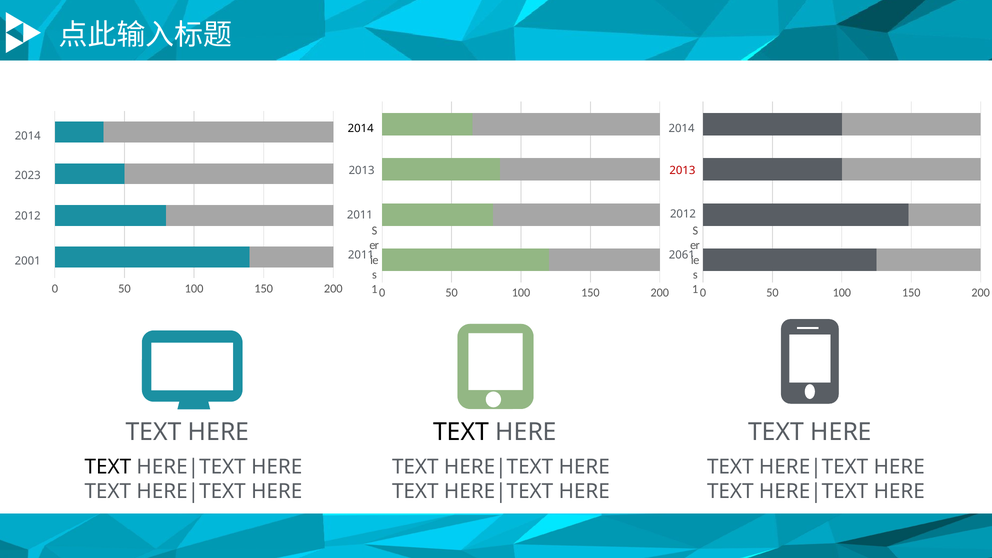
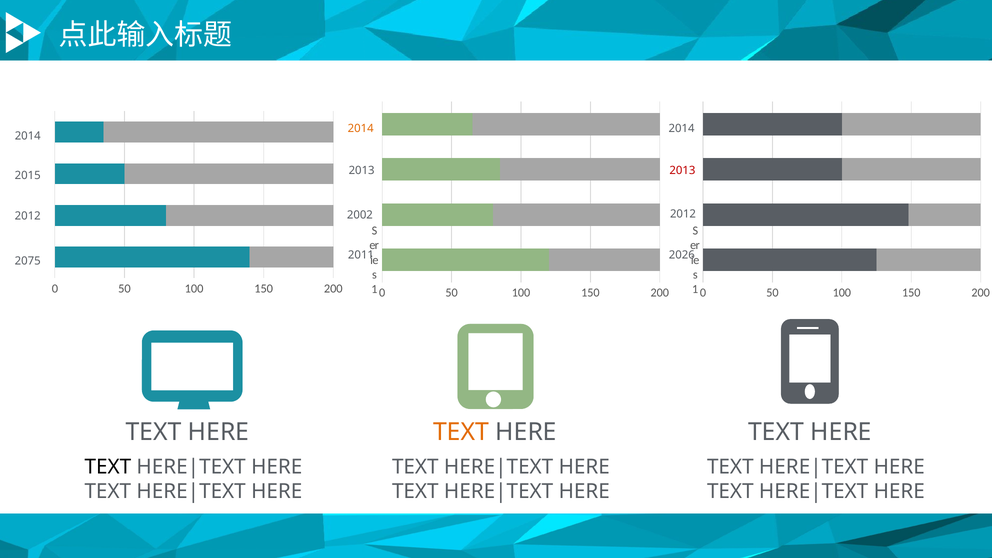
2014 colour: black -> orange (361, 128)
2023: 2023 -> 2015 (28, 176)
2011: 2011 -> 2002 (360, 215)
2061: 2061 -> 2026 (682, 255)
2001: 2001 -> 2075 (28, 261)
TEXT colour: black -> orange (461, 432)
